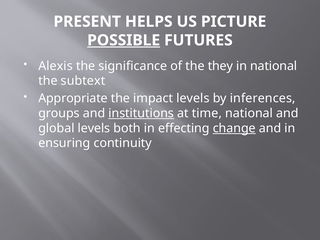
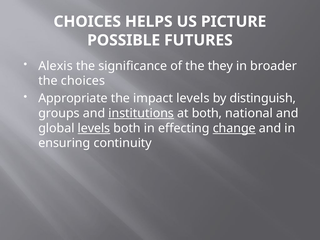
PRESENT: PRESENT -> CHOICES (87, 22)
POSSIBLE underline: present -> none (124, 40)
in national: national -> broader (274, 66)
the subtext: subtext -> choices (83, 81)
inferences: inferences -> distinguish (263, 98)
at time: time -> both (207, 113)
levels underline: none -> present (94, 128)
